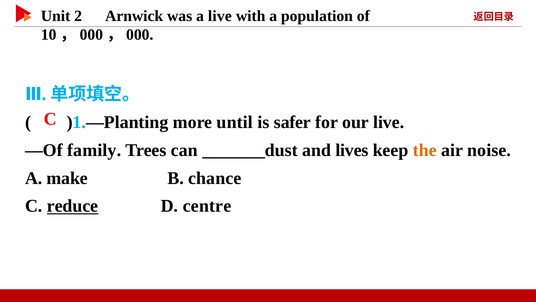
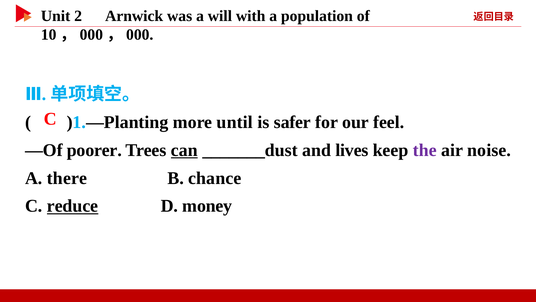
a live: live -> will (220, 16)
our live: live -> feel (389, 122)
family: family -> poorer (94, 150)
can underline: none -> present (184, 150)
the colour: orange -> purple (425, 150)
make: make -> there (67, 178)
centre: centre -> money (207, 206)
